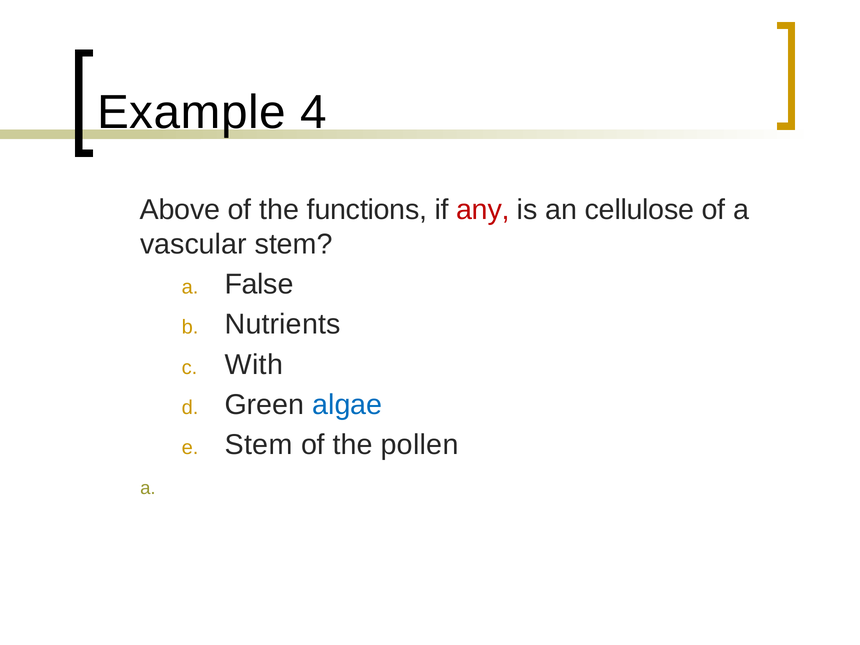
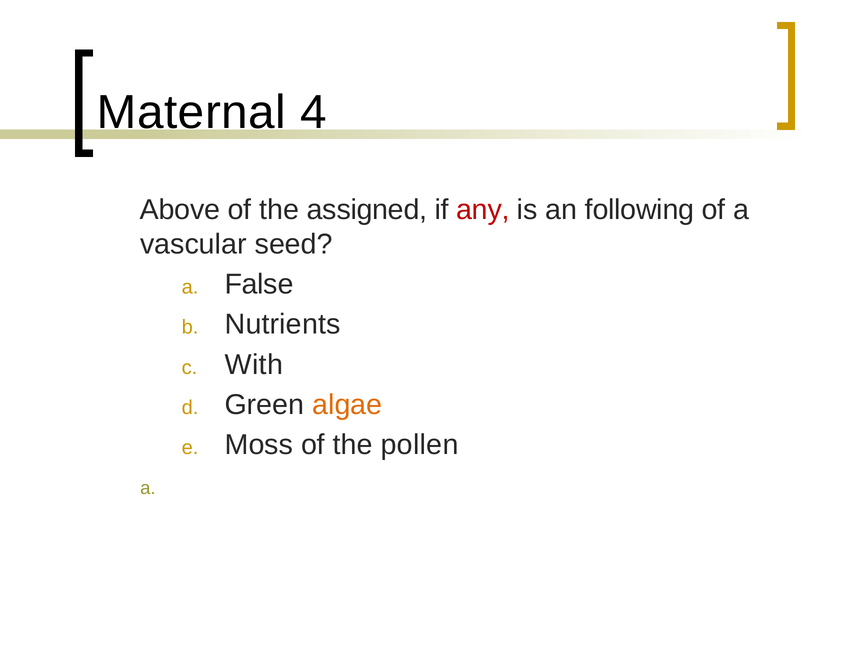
Example: Example -> Maternal (192, 112)
functions: functions -> assigned (367, 210)
cellulose: cellulose -> following (640, 210)
vascular stem: stem -> seed (294, 244)
algae colour: blue -> orange (347, 405)
Stem: Stem -> Moss (259, 445)
